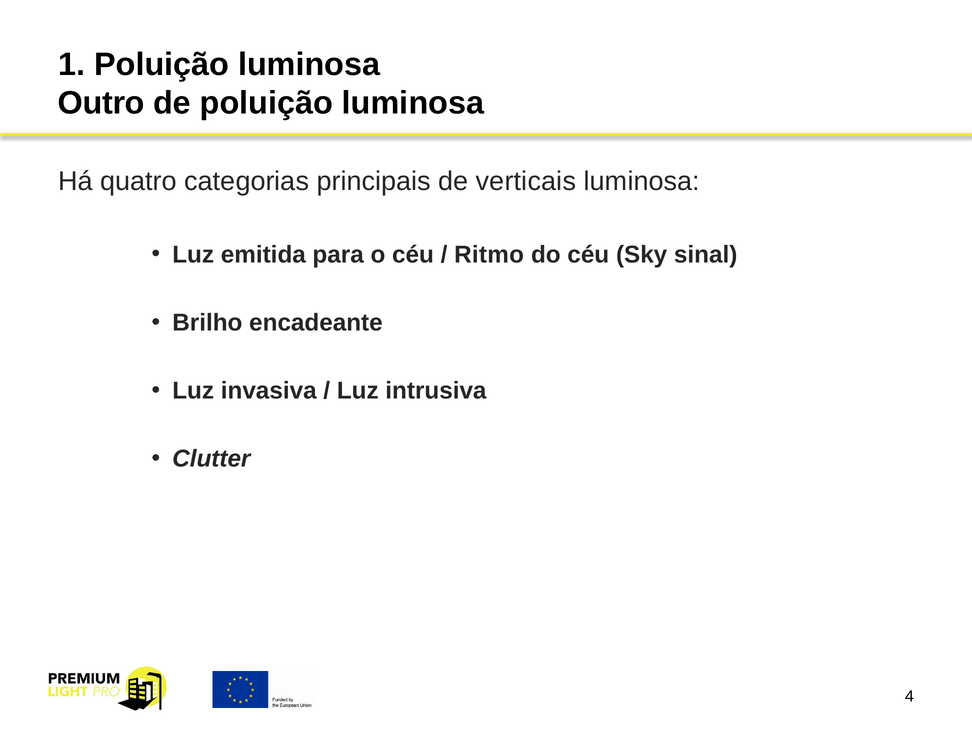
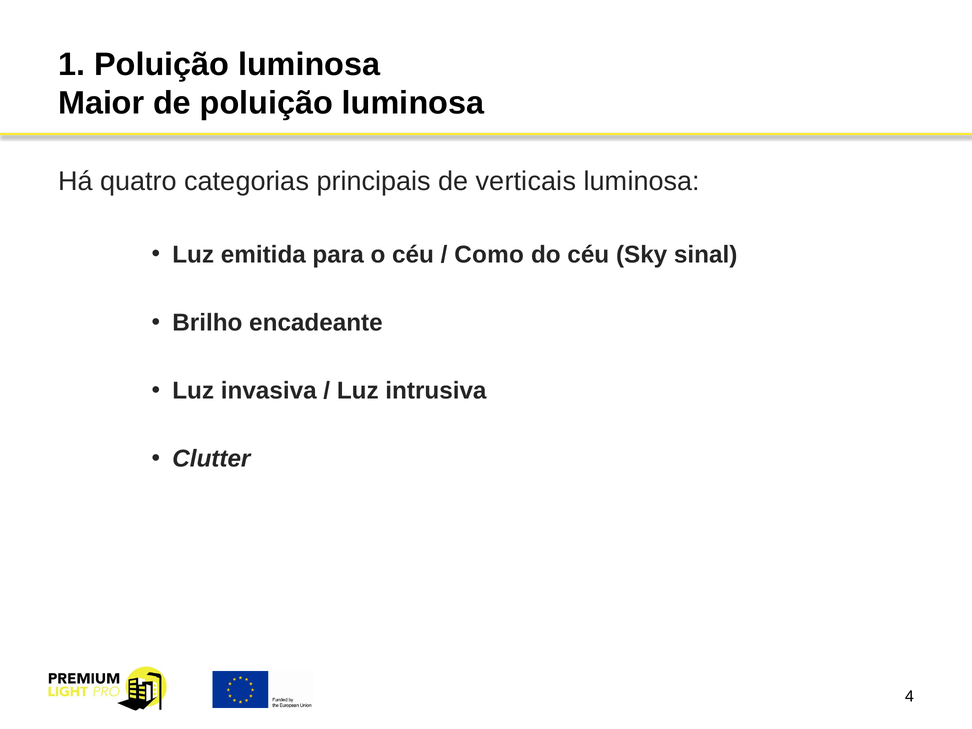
Outro: Outro -> Maior (101, 103)
Ritmo: Ritmo -> Como (489, 255)
